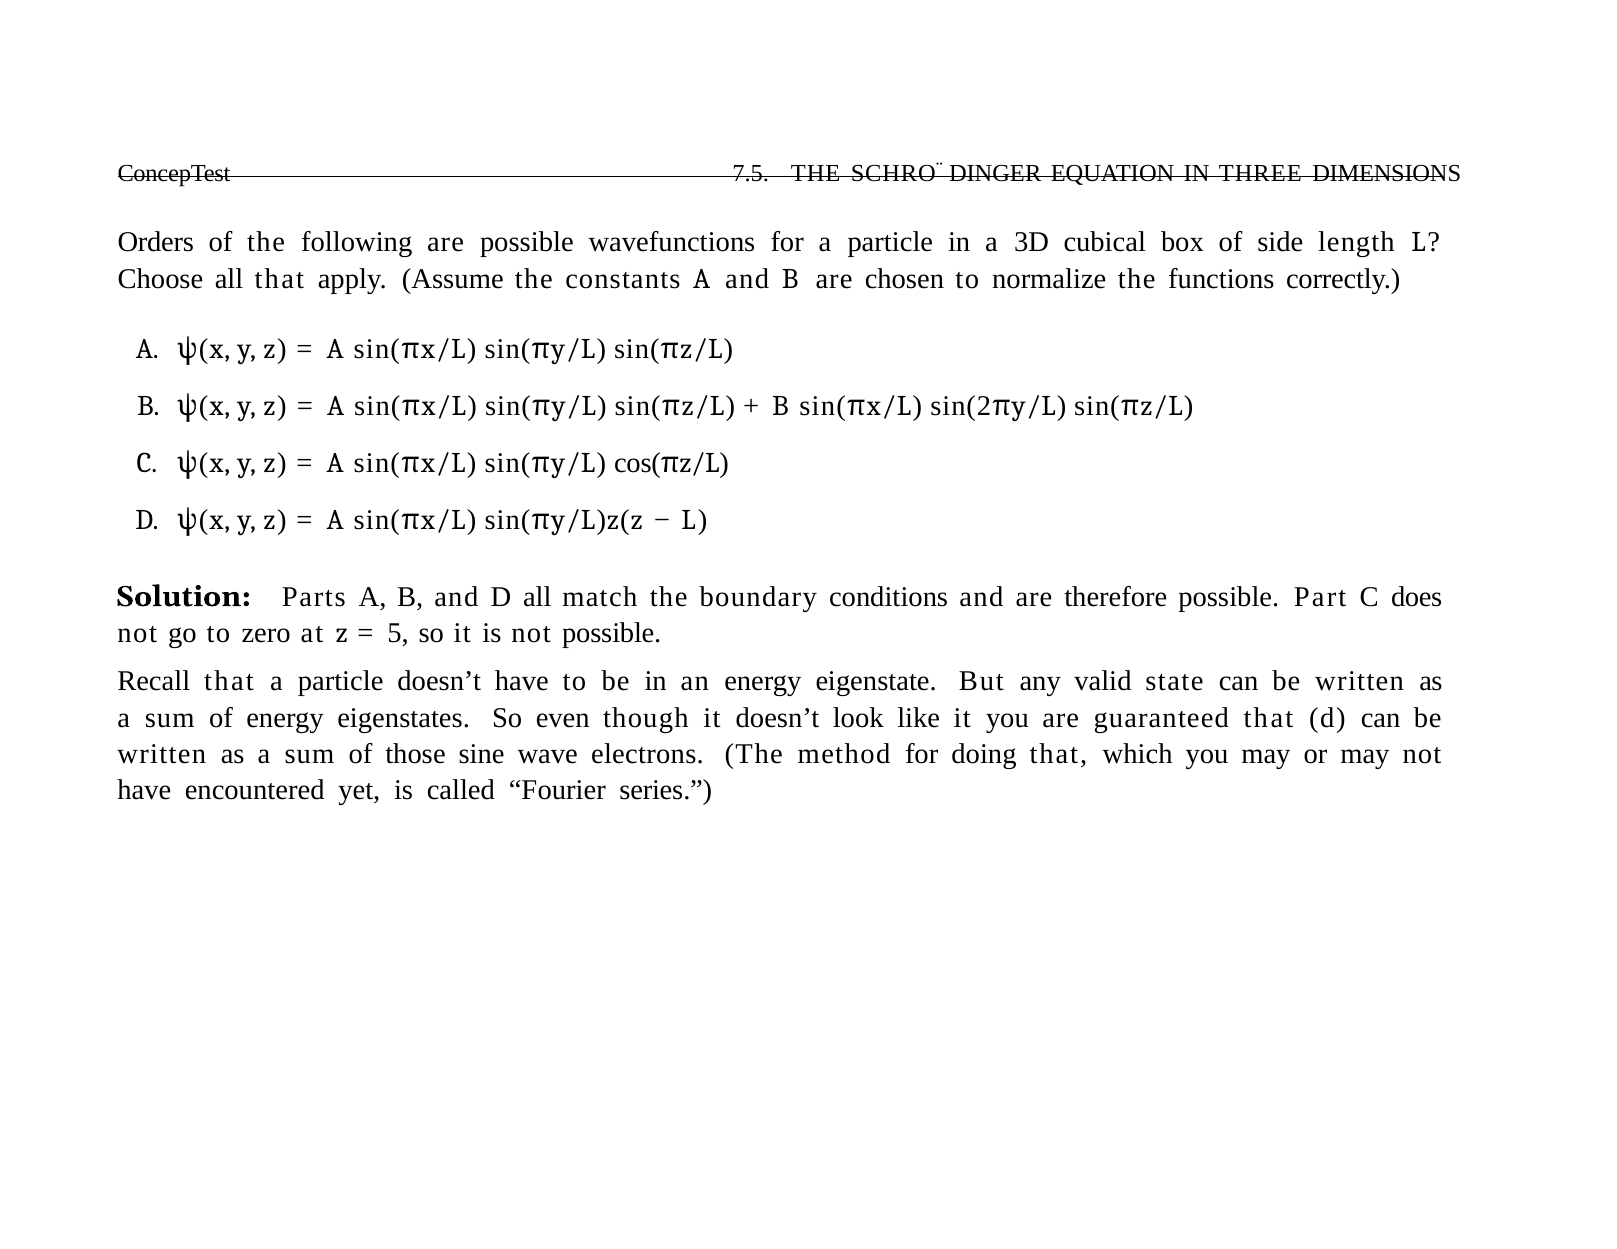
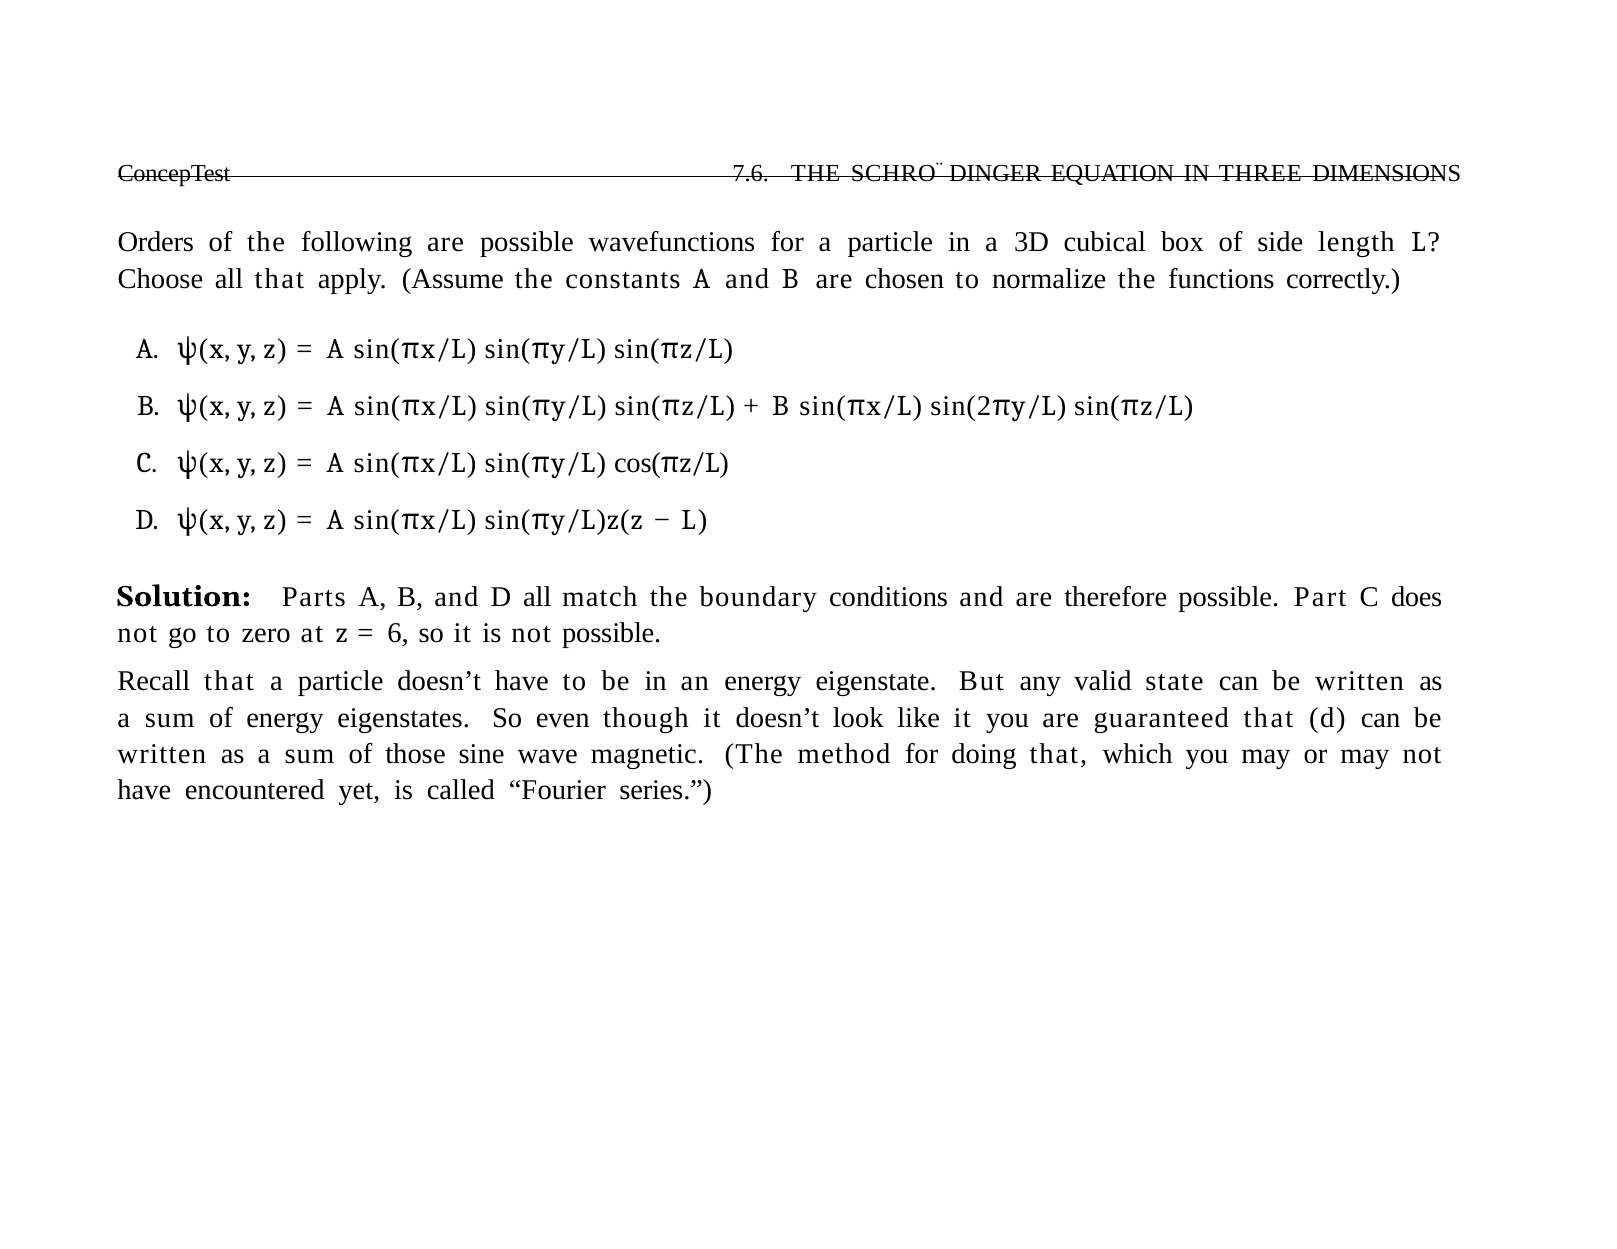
7.5: 7.5 -> 7.6 (751, 174)
5: 5 -> 6 (398, 633)
electrons: electrons -> magnetic (648, 755)
